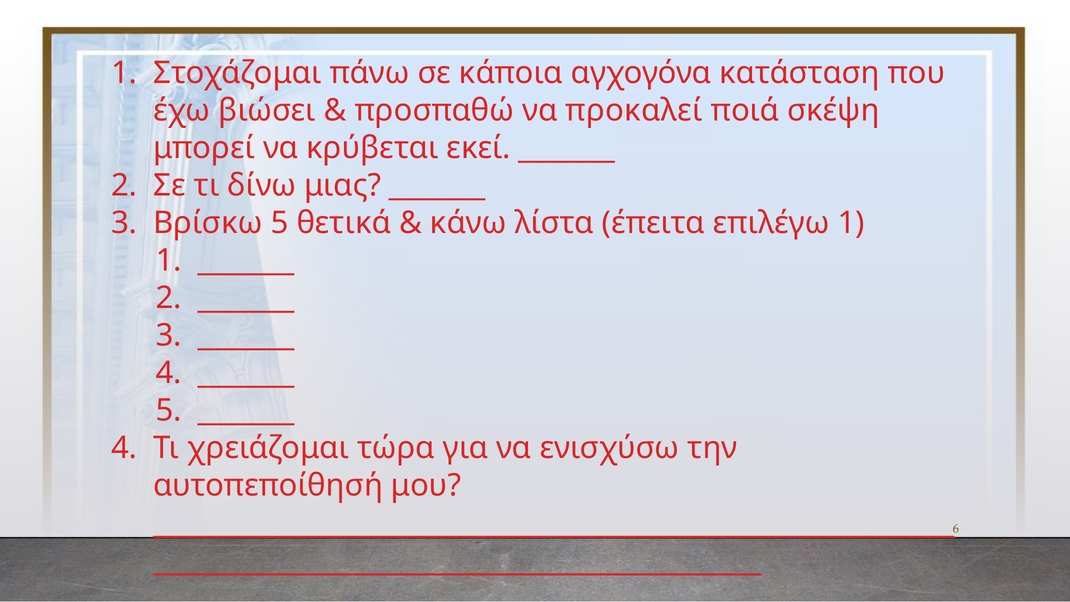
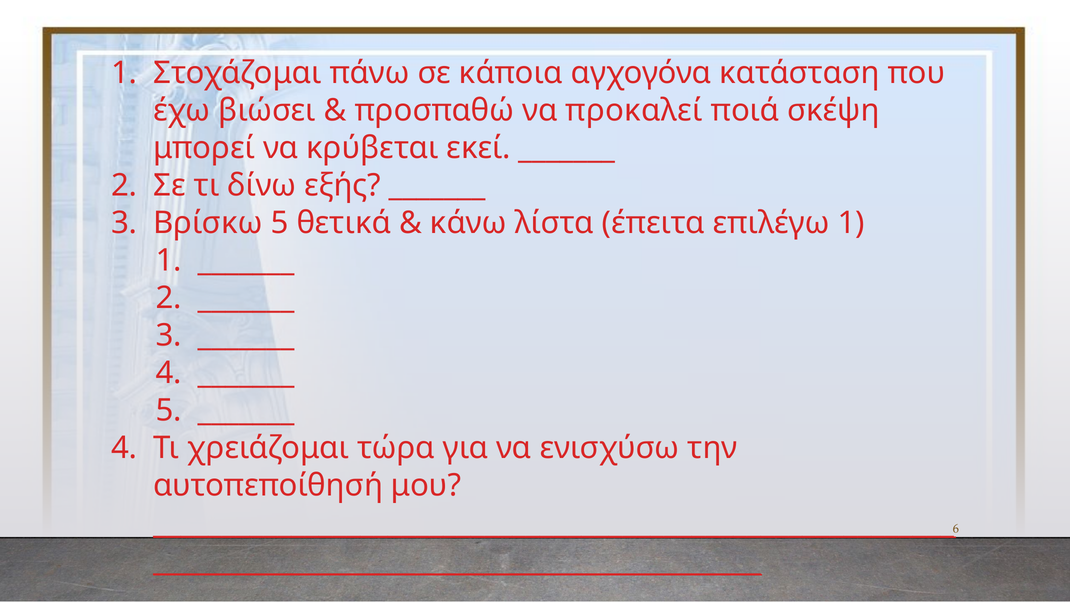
μιας: μιας -> εξής (343, 185)
